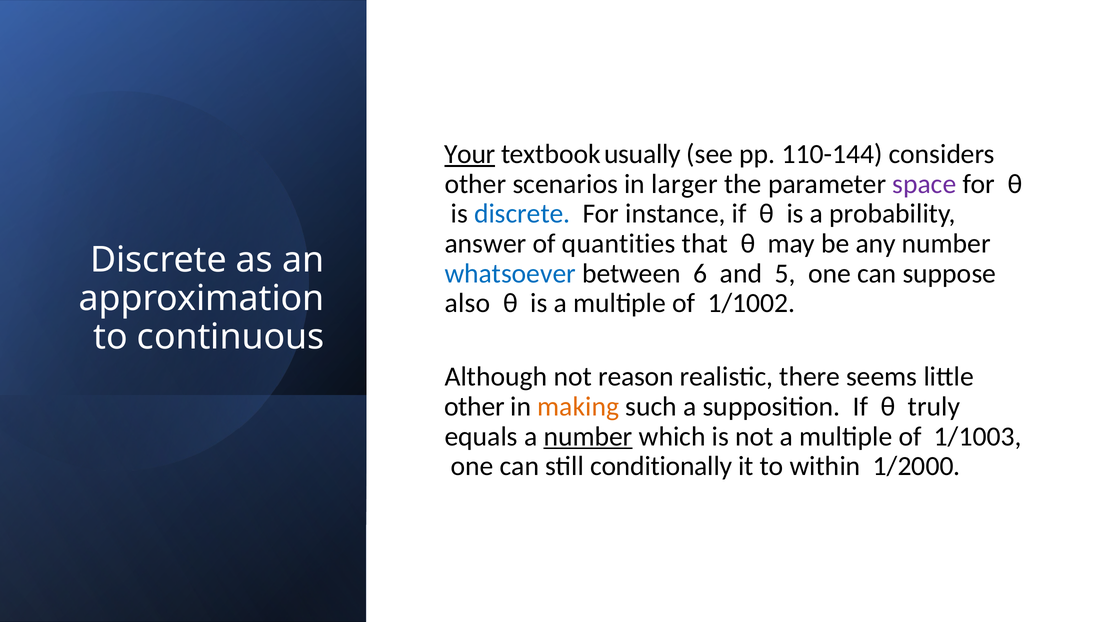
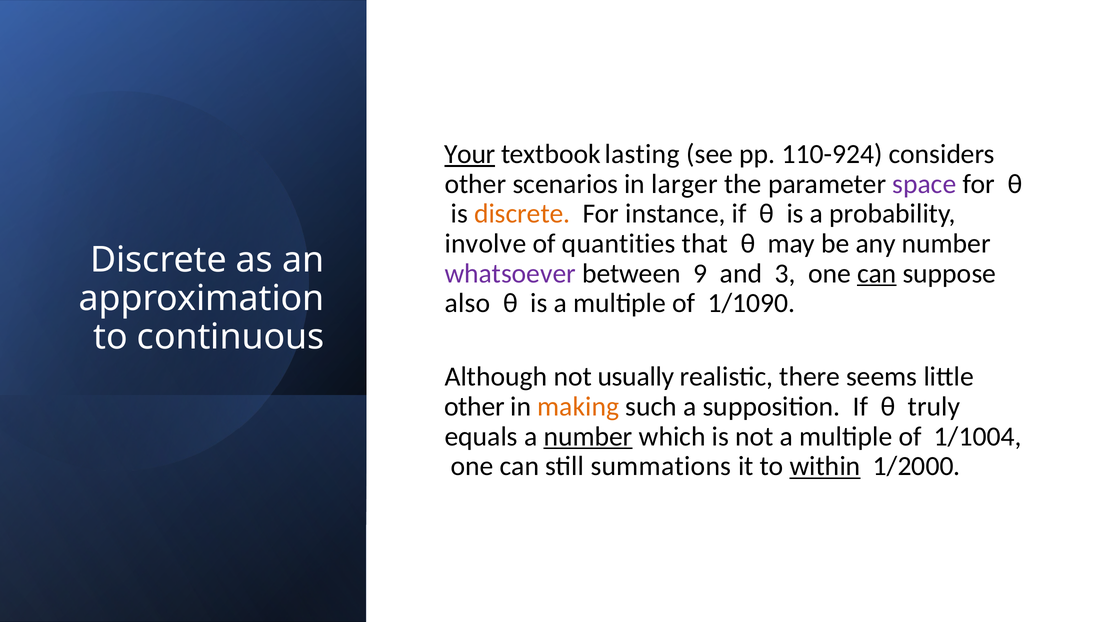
usually: usually -> lasting (642, 154)
110-144: 110-144 -> 110-924 (832, 154)
discrete colour: blue -> orange (522, 214)
answer: answer -> involve (485, 244)
whatsoever colour: blue -> purple (510, 274)
6: 6 -> 9 (700, 274)
5: 5 -> 3 (785, 274)
can underline: none -> present (877, 274)
1/1002: 1/1002 -> 1/1090 (752, 303)
reason: reason -> usually (636, 377)
1/1003: 1/1003 -> 1/1004 (978, 437)
conditionally: conditionally -> summations (661, 466)
within underline: none -> present (825, 466)
